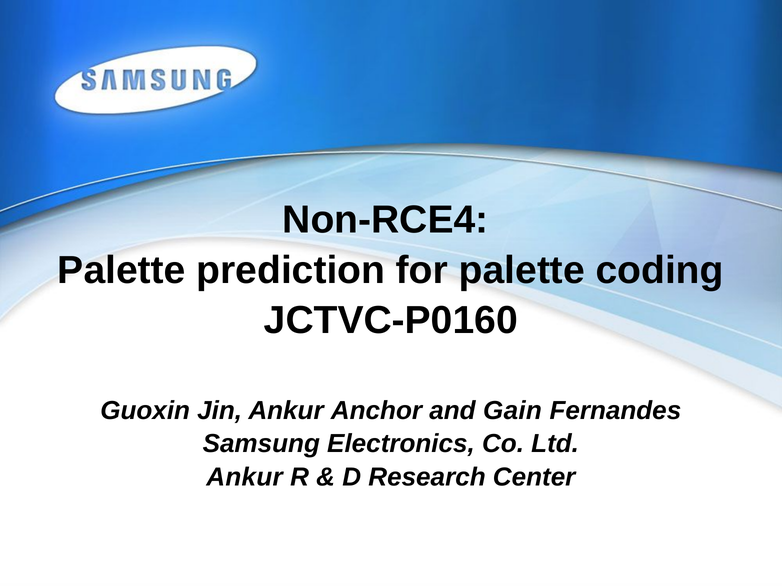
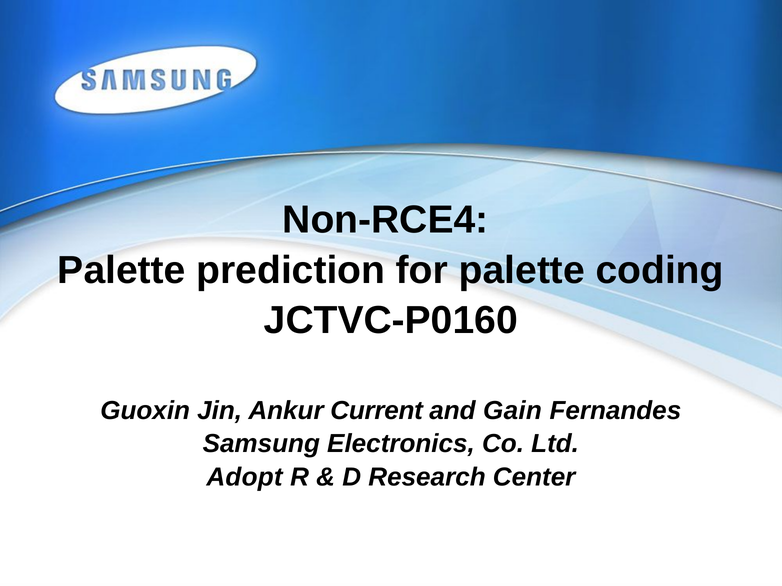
Anchor: Anchor -> Current (377, 411)
Ankur: Ankur -> Adopt (245, 478)
